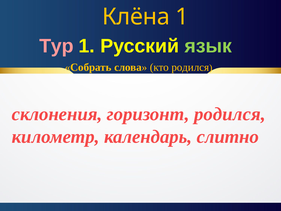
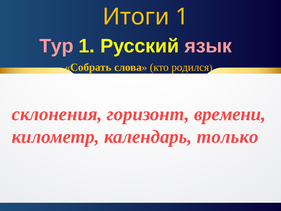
Клёна: Клёна -> Итоги (136, 17)
язык colour: light green -> pink (208, 46)
горизонт родился: родился -> времени (230, 114)
слитно: слитно -> только (228, 136)
